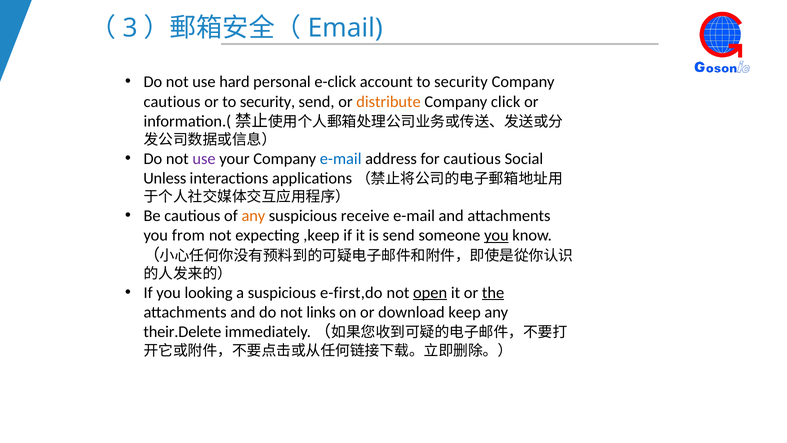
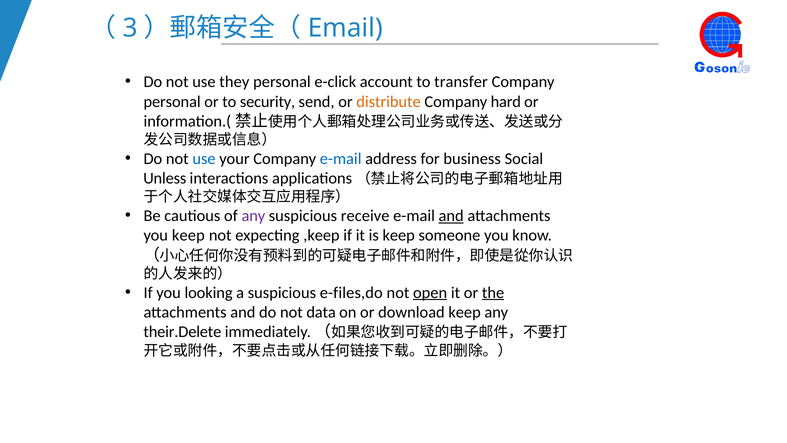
hard: hard -> they (234, 82)
account to security: security -> transfer (461, 82)
cautious: cautious -> personal (172, 102)
click: click -> hard (506, 102)
use colour: purple -> blue (204, 159)
for cautious: cautious -> business (472, 159)
any colour: orange -> purple (253, 216)
and underline: none -> present (451, 216)
you from: from -> keep (188, 235)
is send: send -> keep (399, 235)
you underline: present -> none (496, 235)
e-first,do: e-first,do -> e-files,do (351, 292)
links: links -> data (321, 312)
